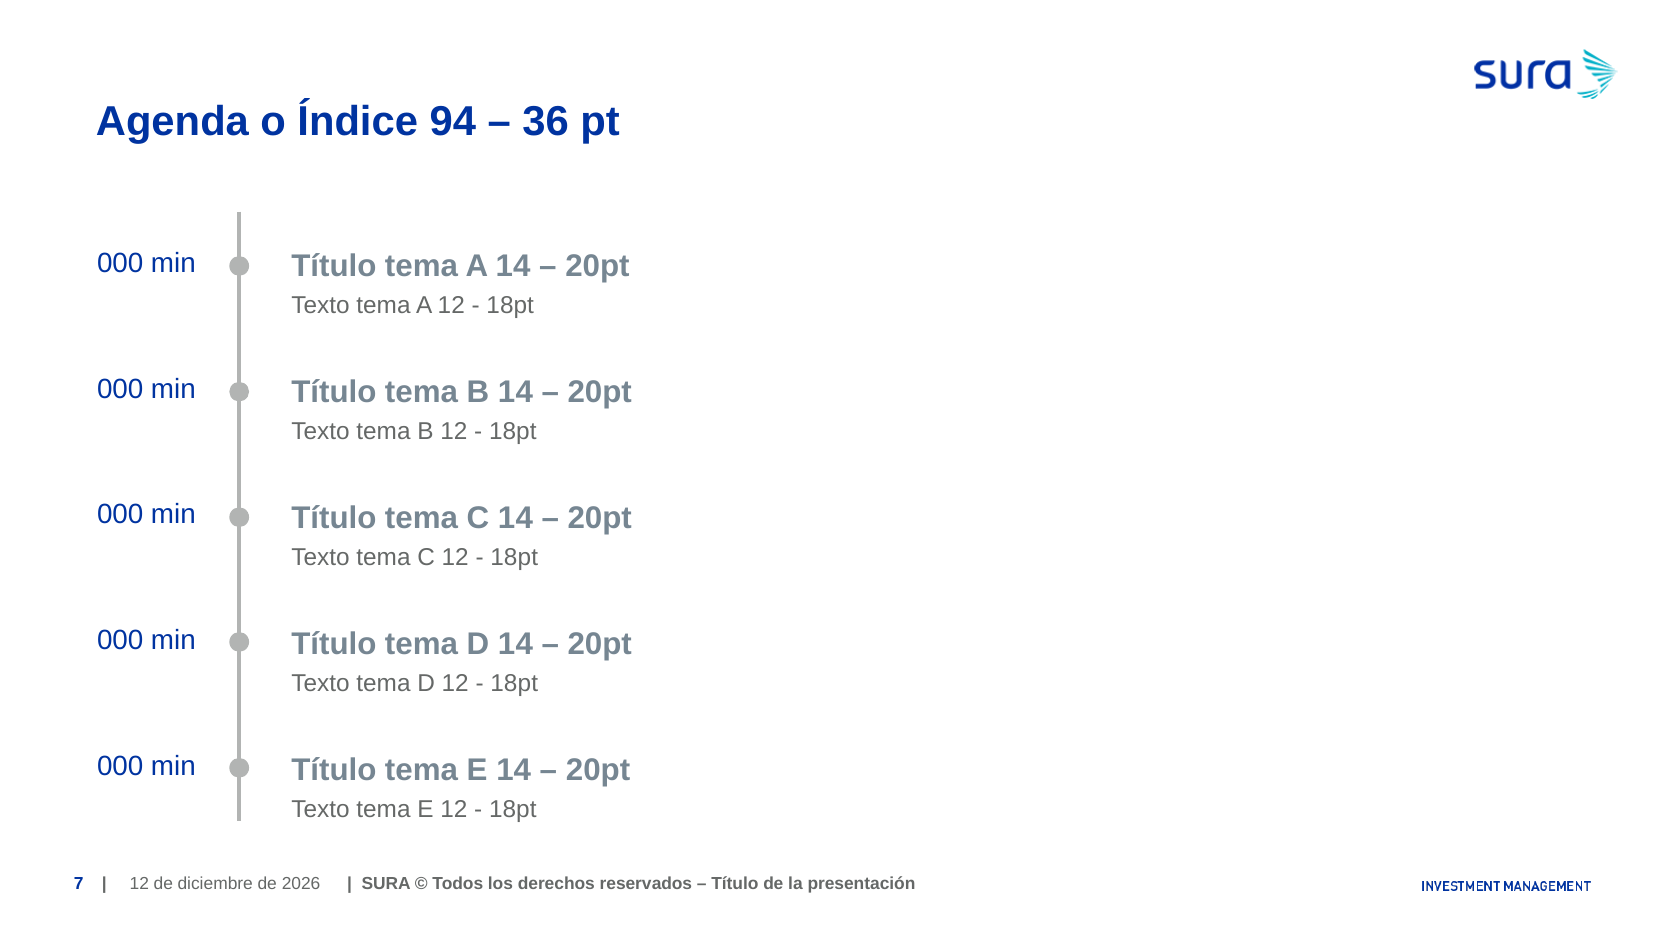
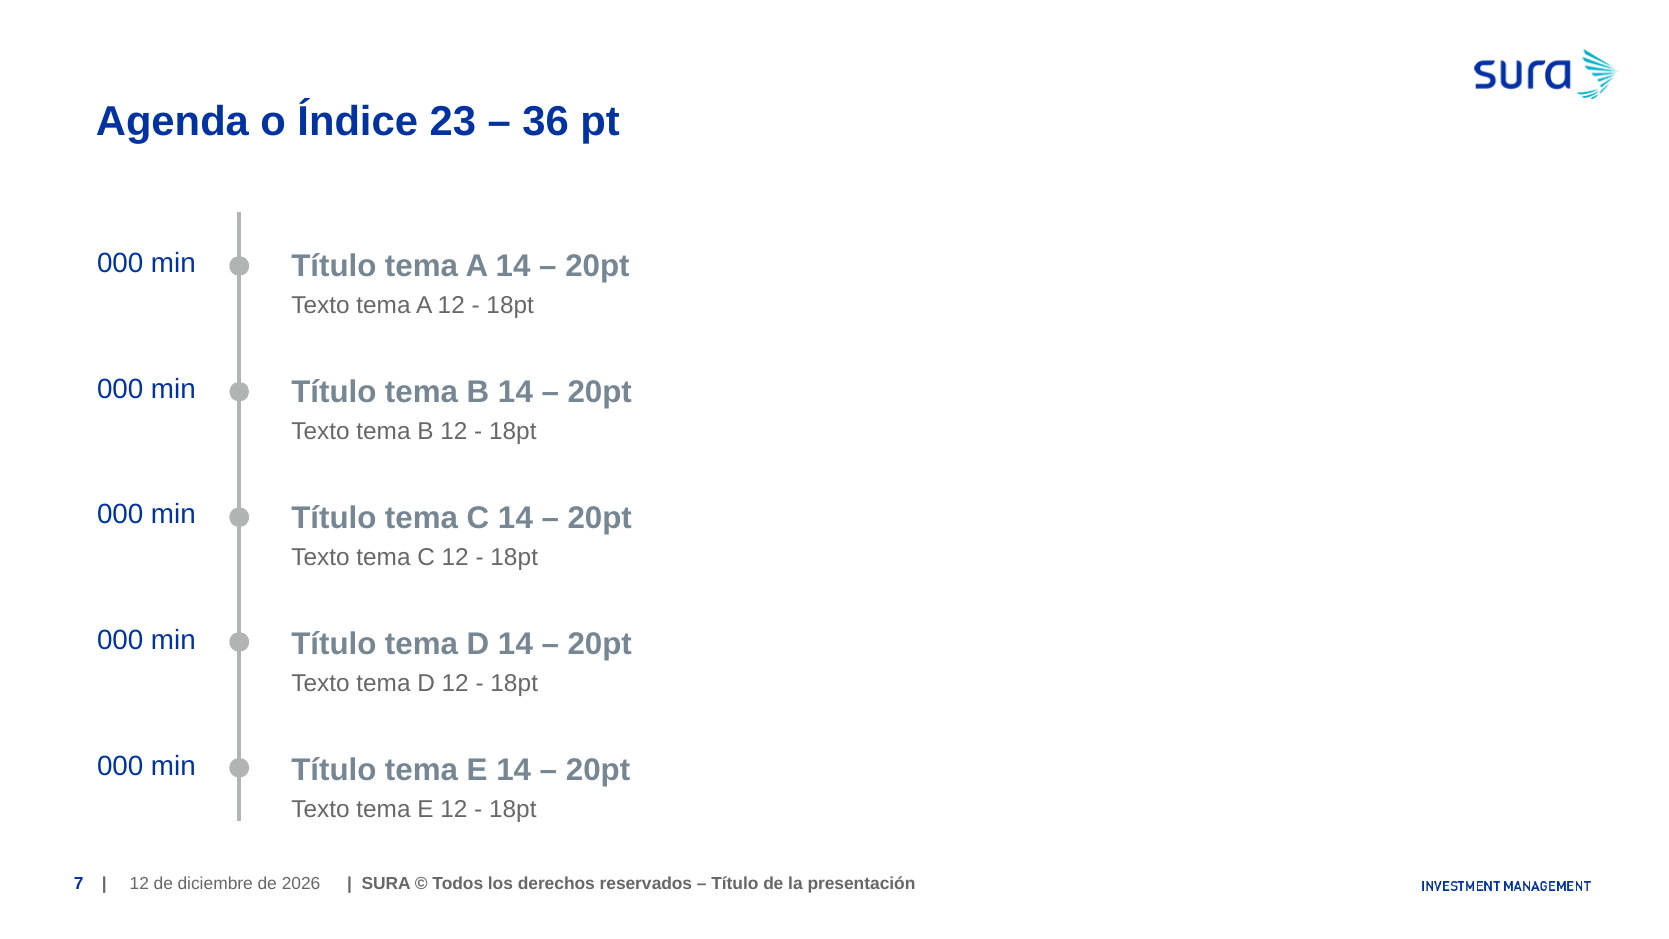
94: 94 -> 23 (453, 121)
